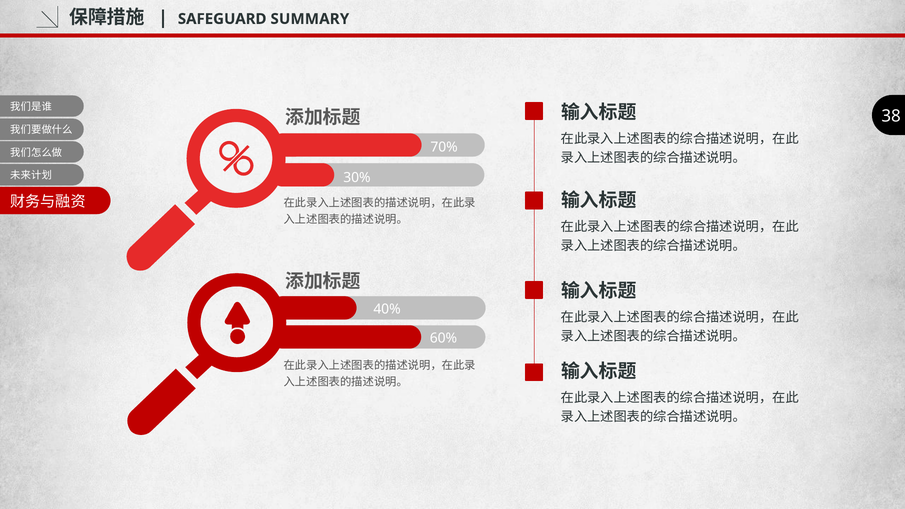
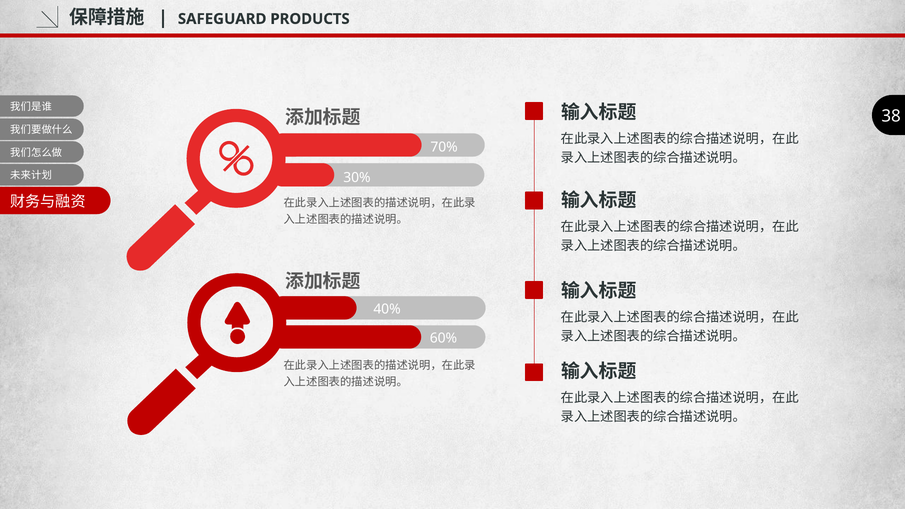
SUMMARY: SUMMARY -> PRODUCTS (310, 19)
